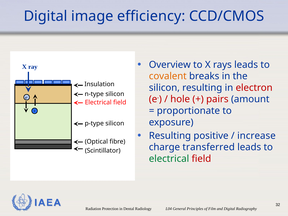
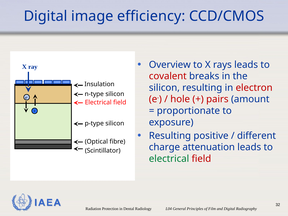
covalent colour: orange -> red (168, 76)
increase: increase -> different (257, 136)
transferred: transferred -> attenuation (209, 147)
